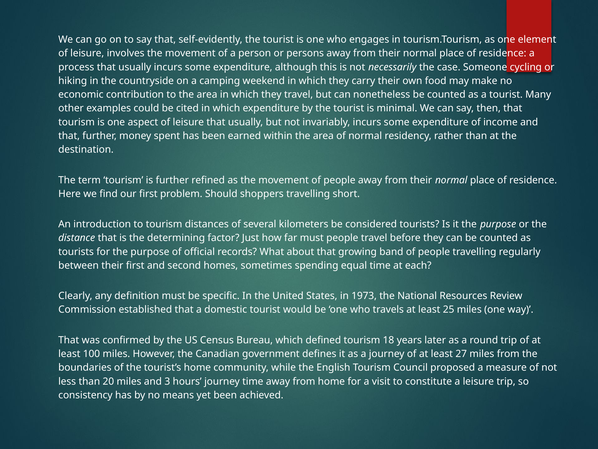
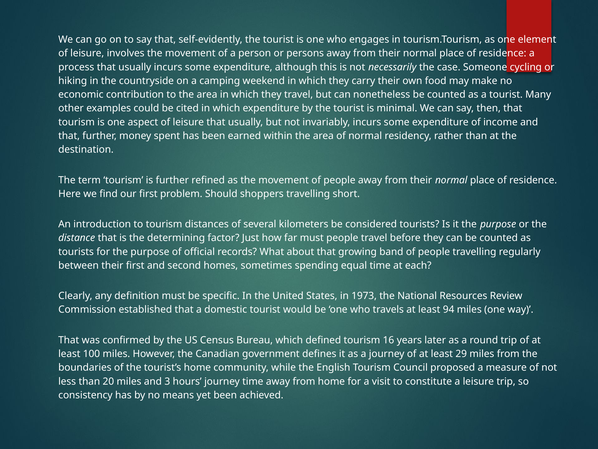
25: 25 -> 94 (449, 309)
18: 18 -> 16 (388, 340)
27: 27 -> 29 (461, 353)
